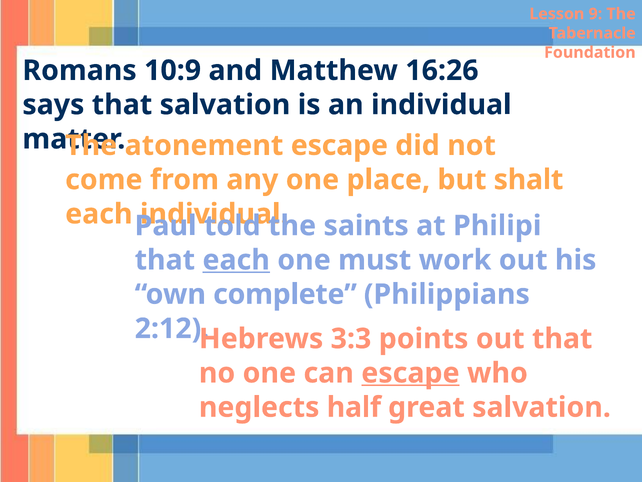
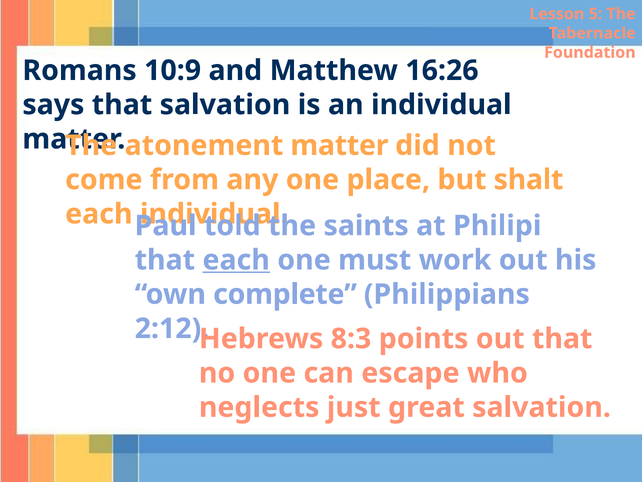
9: 9 -> 5 (595, 14)
atonement escape: escape -> matter (339, 145)
3:3: 3:3 -> 8:3 (351, 338)
escape underline: present -> none (410, 373)
half: half -> just (354, 407)
